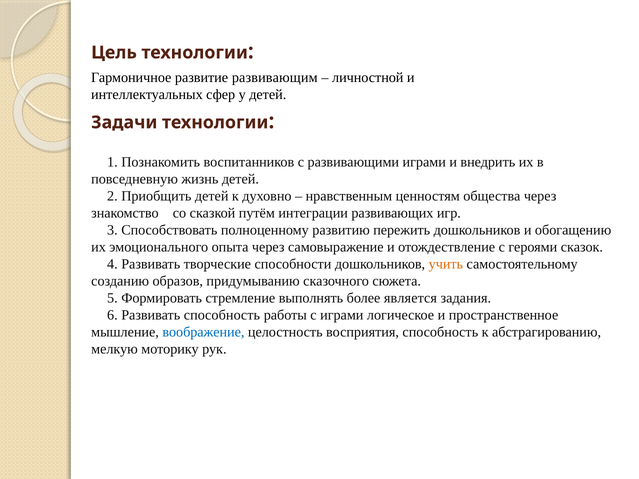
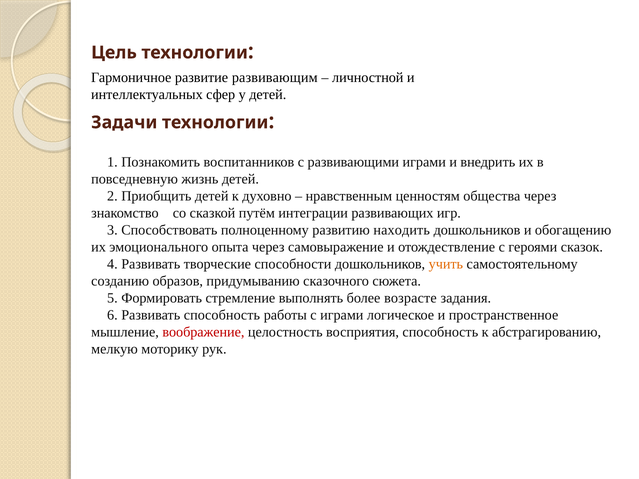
пережить: пережить -> находить (402, 230)
является: является -> возрасте (410, 298)
воображение colour: blue -> red (203, 332)
